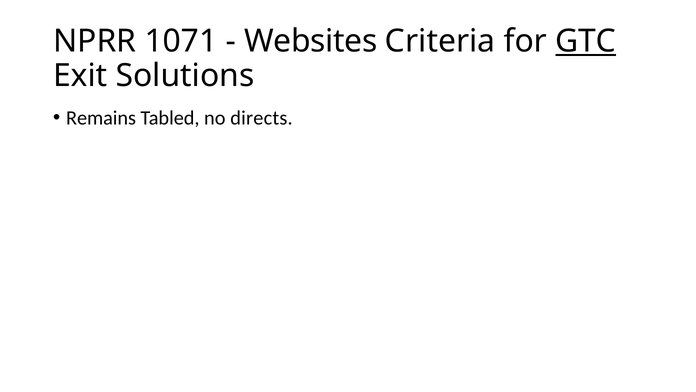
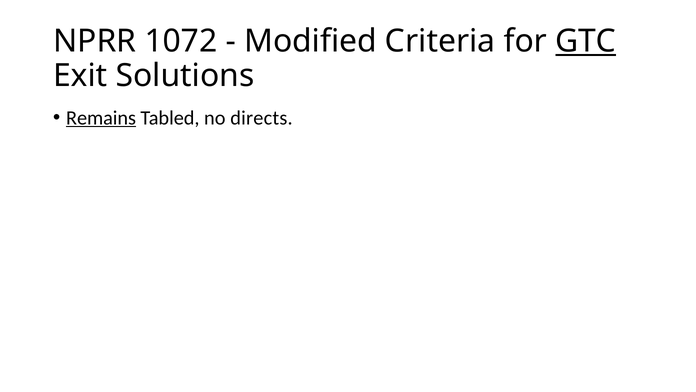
1071: 1071 -> 1072 (181, 41)
Websites: Websites -> Modified (311, 41)
Remains underline: none -> present (101, 118)
